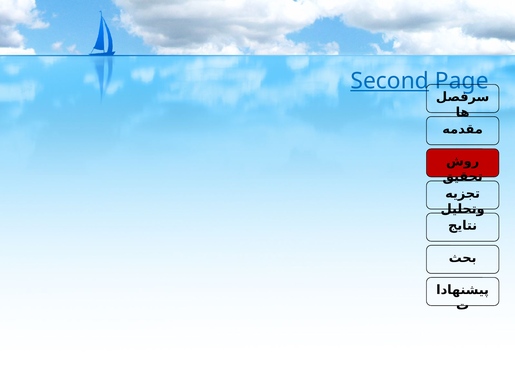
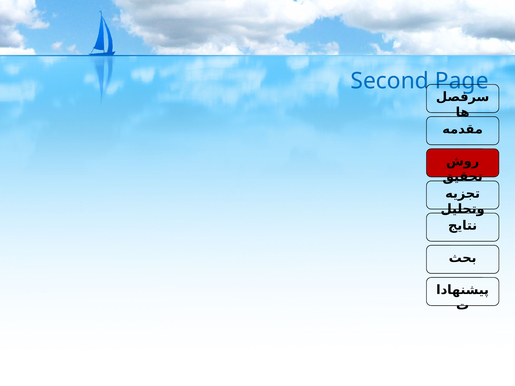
Second underline: present -> none (390, 81)
